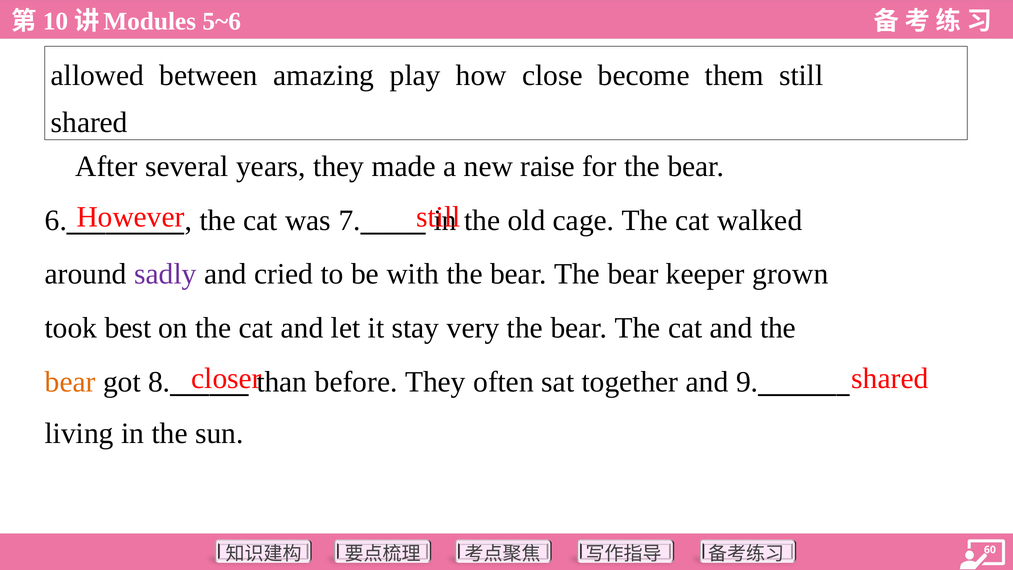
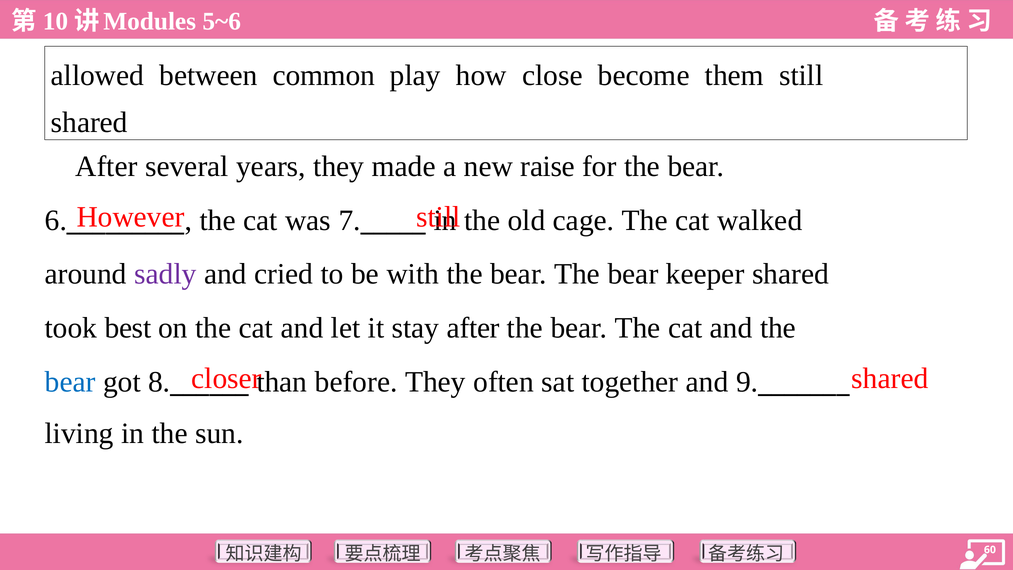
amazing: amazing -> common (324, 76)
keeper grown: grown -> shared (790, 274)
stay very: very -> after (473, 328)
bear colour: orange -> blue (70, 382)
